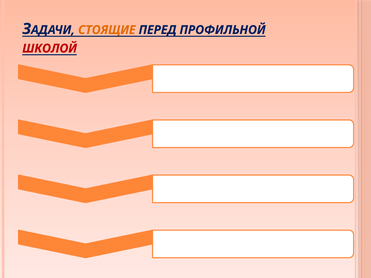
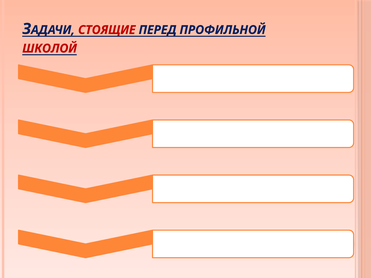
СТОЯЩИЕ colour: orange -> red (107, 30)
